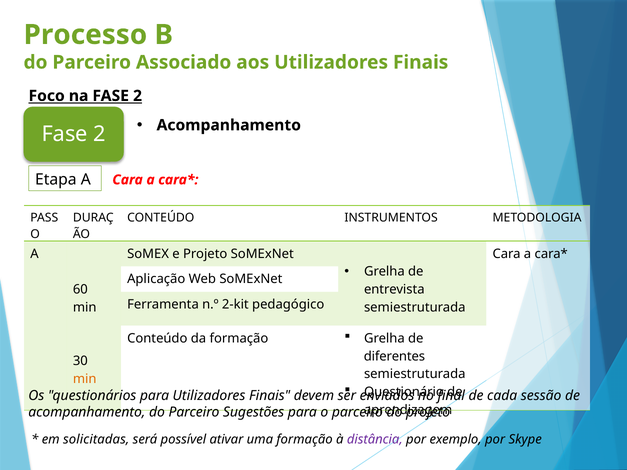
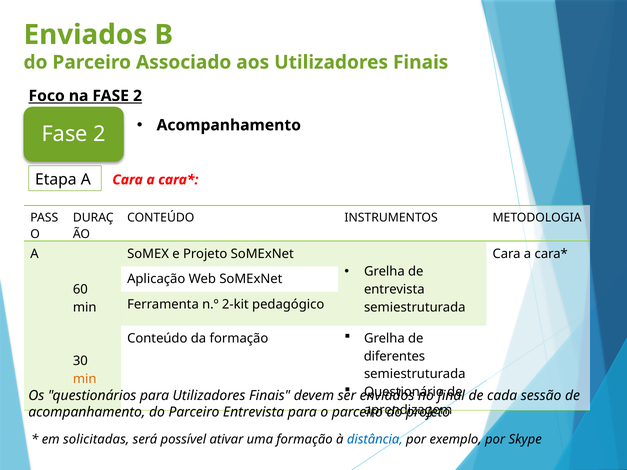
Processo: Processo -> Enviados (85, 35)
Parceiro Sugestões: Sugestões -> Entrevista (254, 412)
distância colour: purple -> blue (375, 440)
